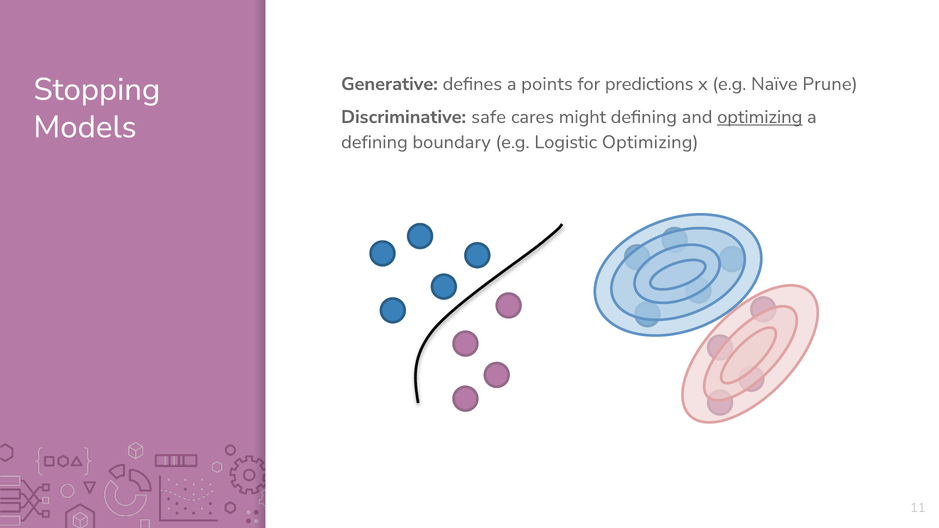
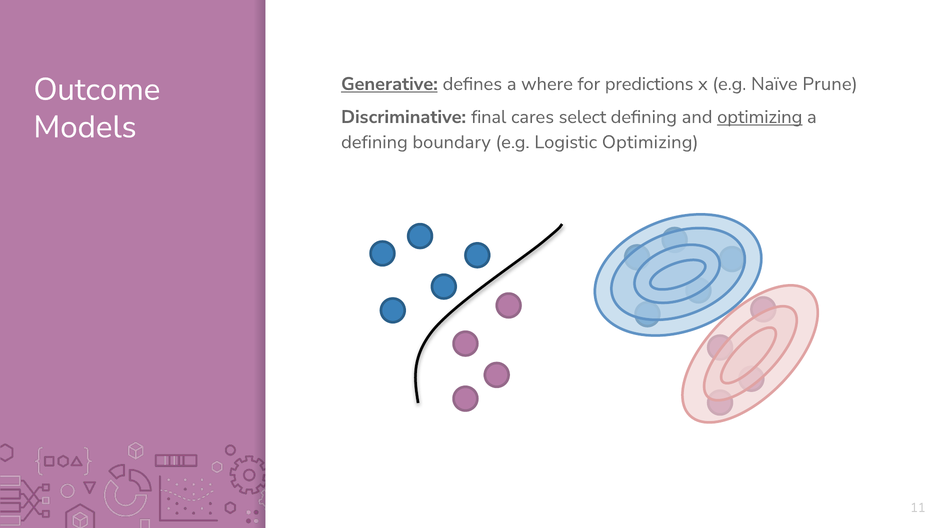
Generative underline: none -> present (389, 84)
points: points -> where (547, 84)
Stopping: Stopping -> Outcome (97, 89)
safe: safe -> final (489, 117)
might: might -> select (582, 117)
